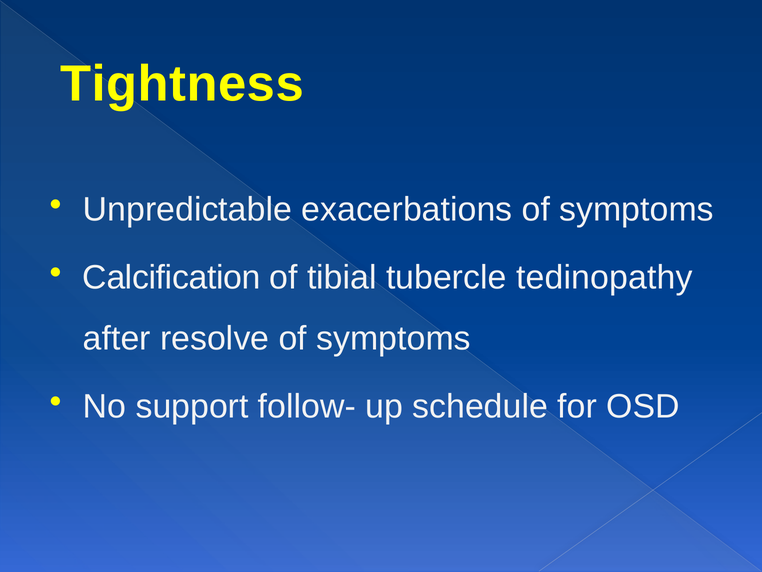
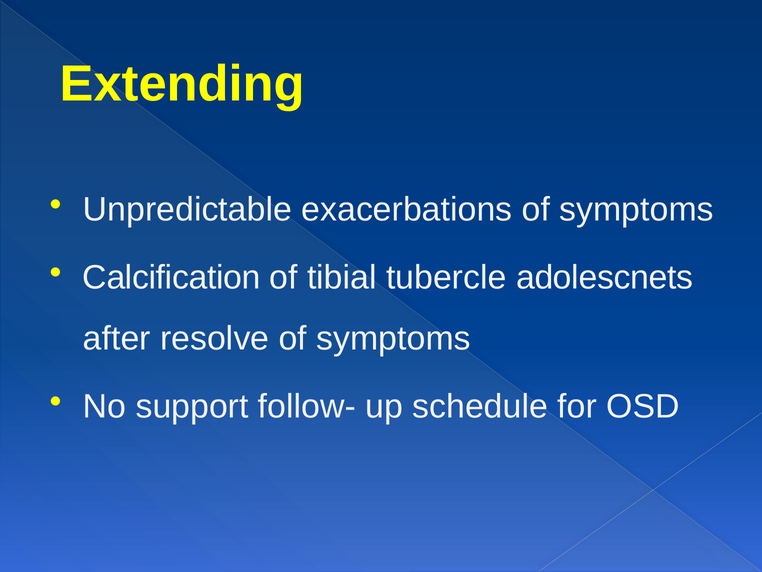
Tightness: Tightness -> Extending (182, 84)
tedinopathy: tedinopathy -> adolescnets (605, 277)
